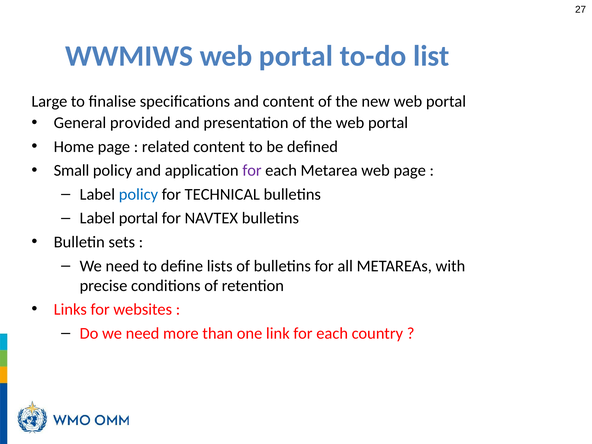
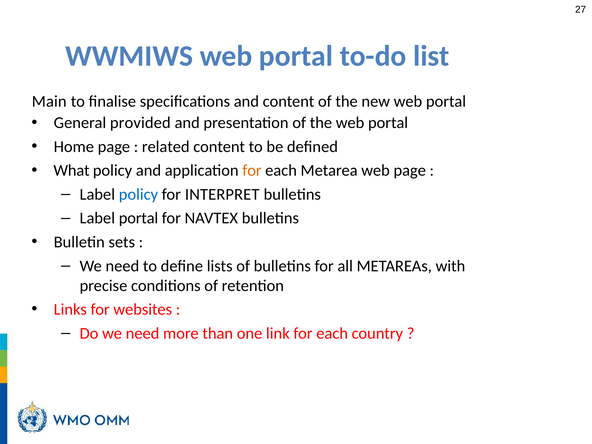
Large: Large -> Main (49, 101)
Small: Small -> What (72, 171)
for colour: purple -> orange (252, 171)
TECHNICAL: TECHNICAL -> INTERPRET (222, 194)
